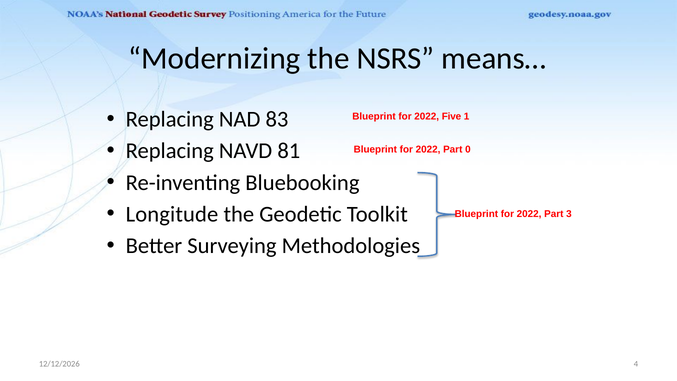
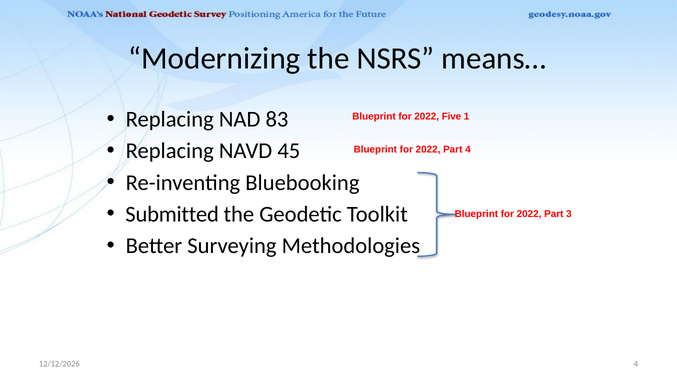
81: 81 -> 45 (289, 151)
Part 0: 0 -> 4 (468, 150)
Longitude: Longitude -> Submitted (172, 214)
